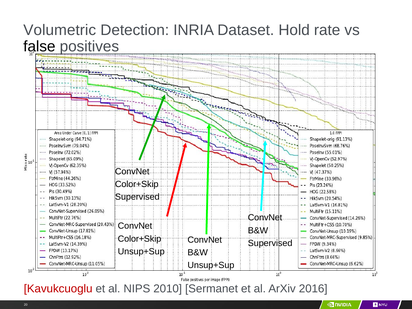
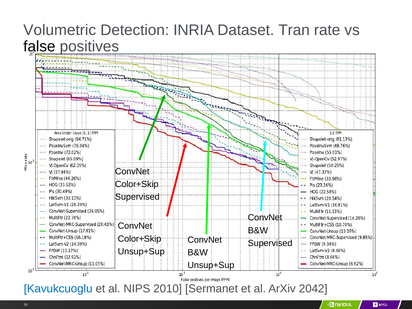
Hold: Hold -> Tran (294, 30)
Kavukcuoglu colour: red -> blue (58, 289)
2016: 2016 -> 2042 (313, 289)
